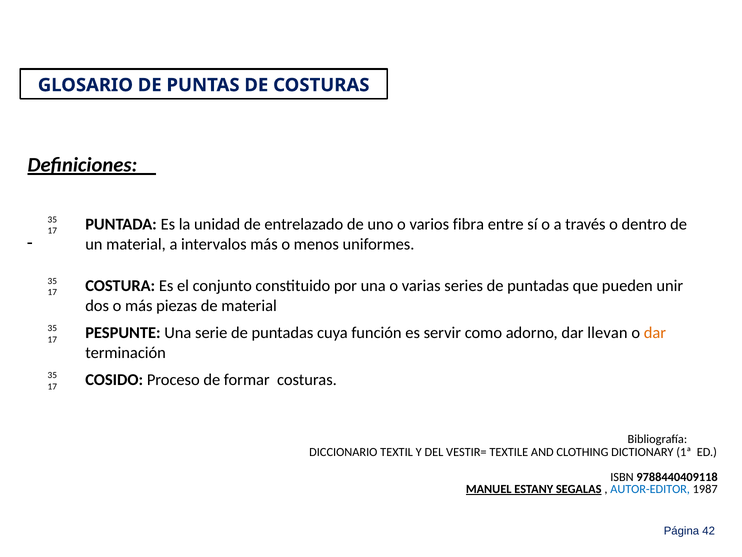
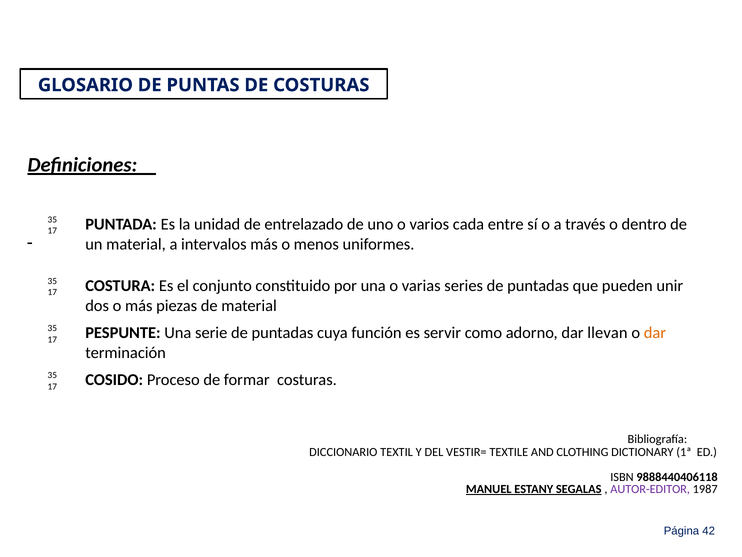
fibra: fibra -> cada (468, 224)
9788440409118: 9788440409118 -> 9888440406118 (677, 477)
AUTOR-EDITOR colour: blue -> purple (650, 489)
